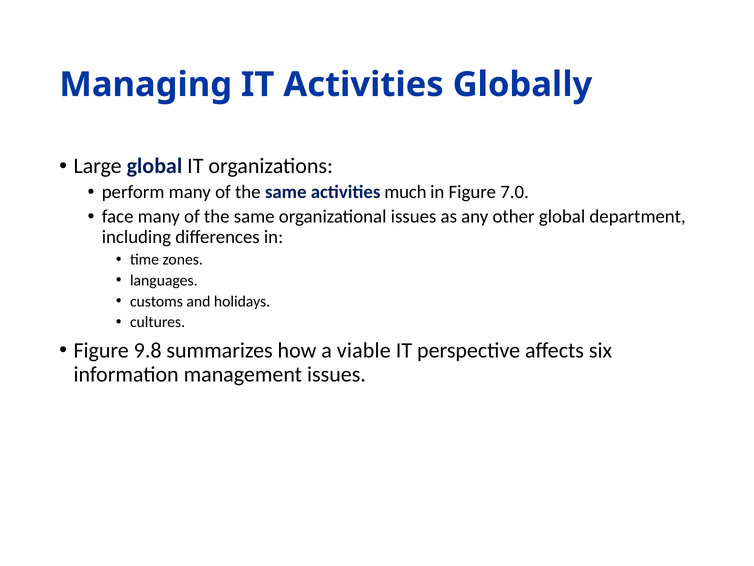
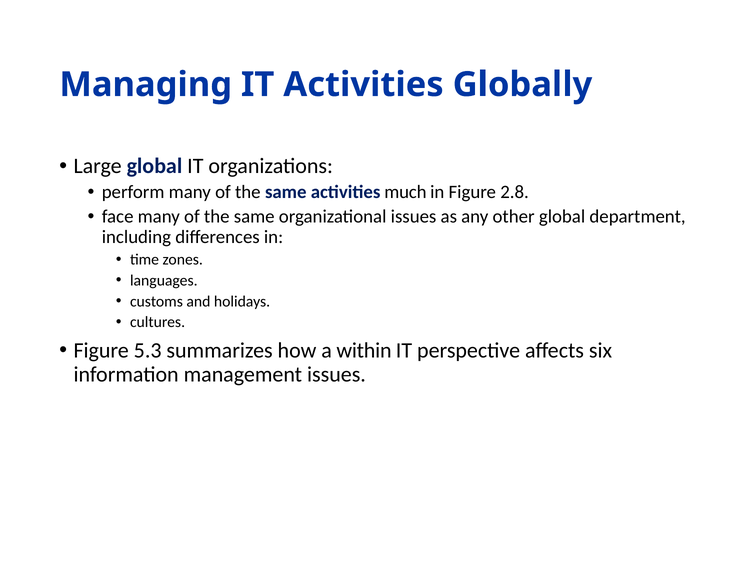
7.0: 7.0 -> 2.8 (515, 192)
9.8: 9.8 -> 5.3 (148, 350)
viable: viable -> within (364, 350)
